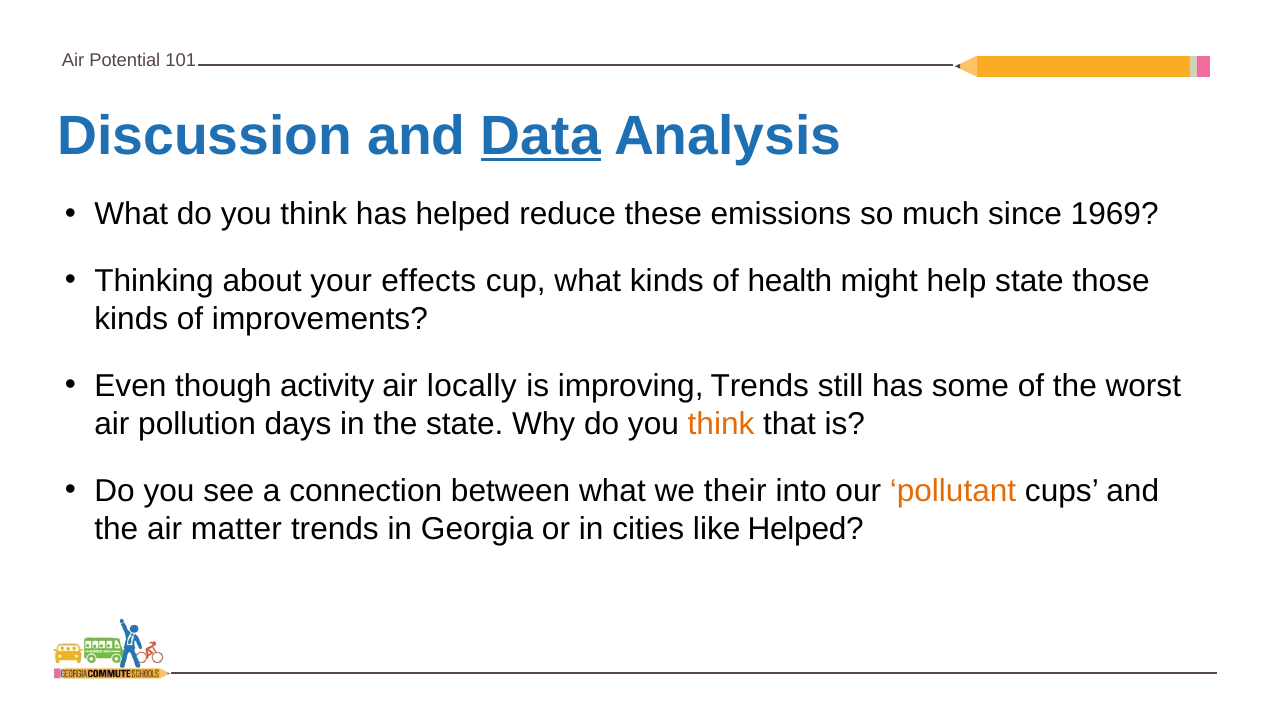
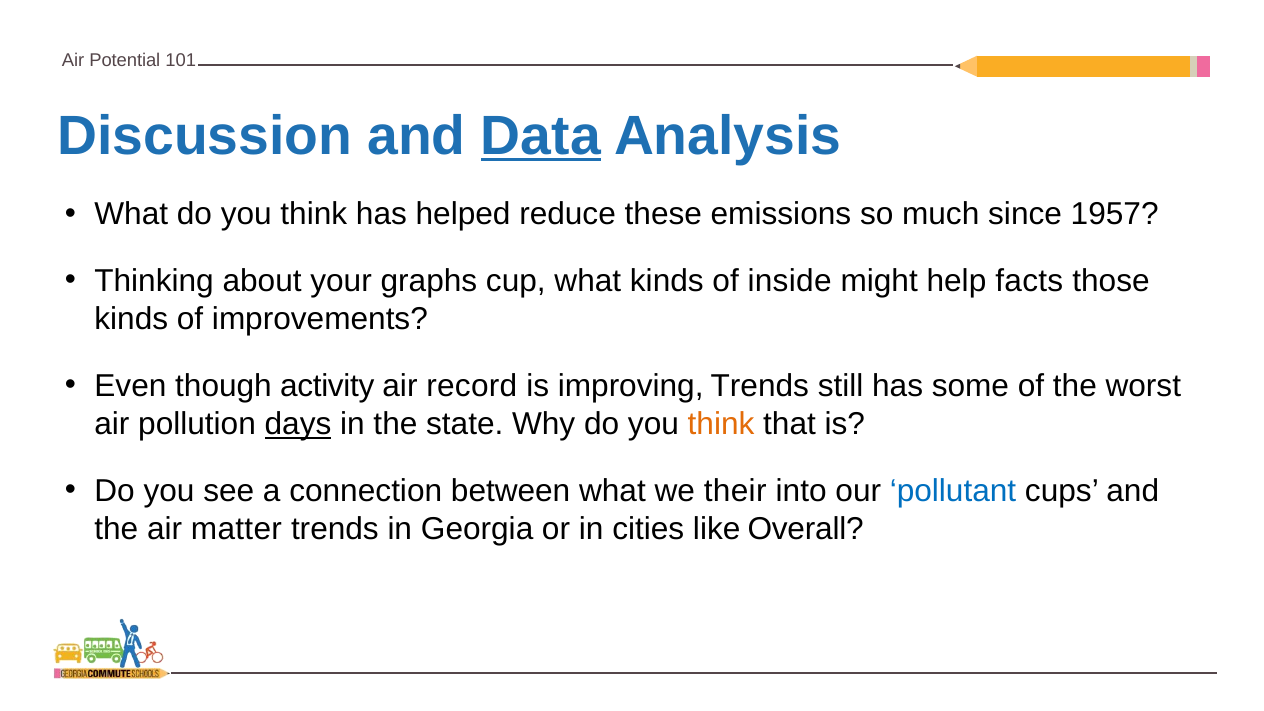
1969: 1969 -> 1957 (1115, 214)
effects: effects -> graphs (429, 281)
health: health -> inside (790, 281)
help state: state -> facts (1029, 281)
locally: locally -> record (472, 386)
days underline: none -> present (298, 424)
pollutant colour: orange -> blue (953, 491)
like Helped: Helped -> Overall (806, 529)
